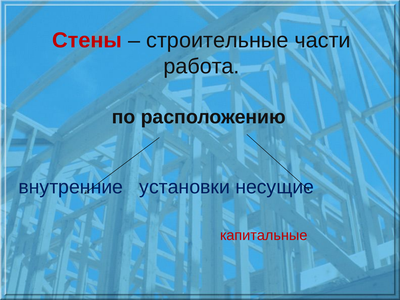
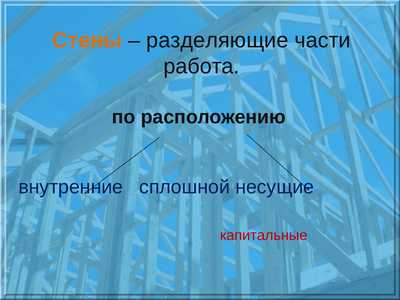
Стены colour: red -> orange (87, 41)
строительные: строительные -> разделяющие (217, 41)
установки: установки -> сплошной (185, 187)
